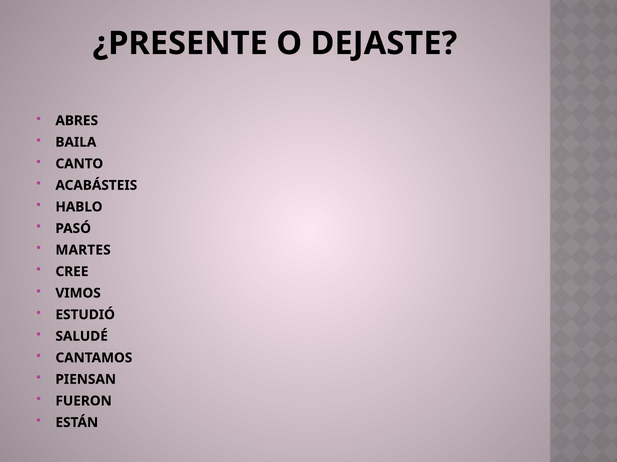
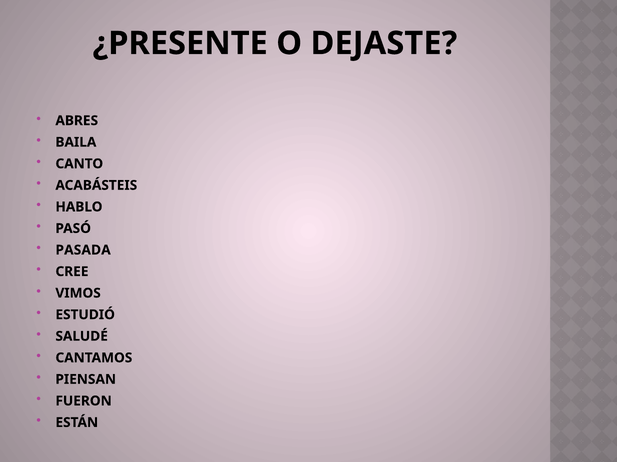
MARTES: MARTES -> PASADA (83, 250)
